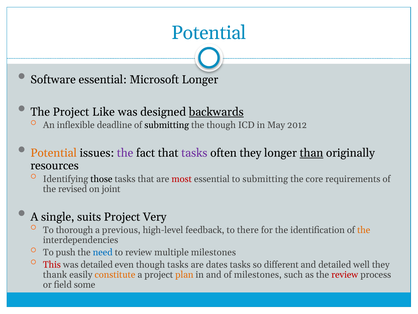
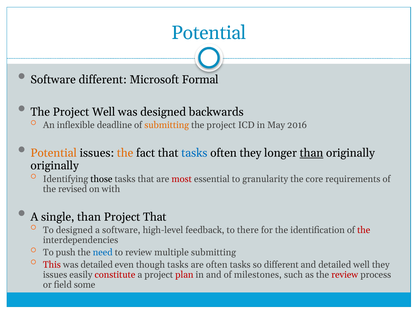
Software essential: essential -> different (103, 80)
Microsoft Longer: Longer -> Formal (200, 80)
Project Like: Like -> Well (104, 112)
backwards underline: present -> none (216, 112)
submitting colour: black -> orange (167, 125)
though: though -> project (221, 125)
2012: 2012 -> 2016 (297, 125)
the colour: purple -> orange (125, 153)
tasks colour: purple -> blue (194, 153)
resources: resources -> originally (55, 165)
to submitting: submitting -> granularity (265, 179)
joint: joint -> with (111, 189)
single suits: suits -> than (89, 217)
Project Very: Very -> That (155, 217)
To thorough: thorough -> designed (74, 230)
a previous: previous -> software (121, 230)
the colour: orange -> red (364, 230)
multiple milestones: milestones -> submitting (213, 252)
are dates: dates -> often (217, 264)
thank: thank -> issues (55, 274)
constitute colour: orange -> red (115, 274)
plan colour: orange -> red (184, 274)
